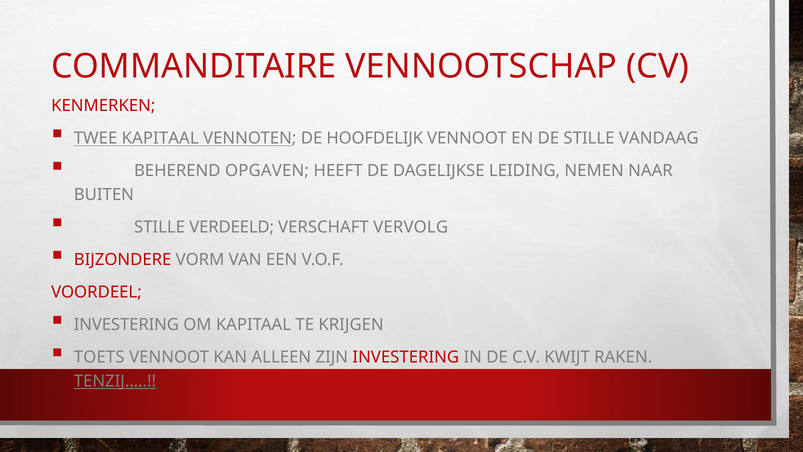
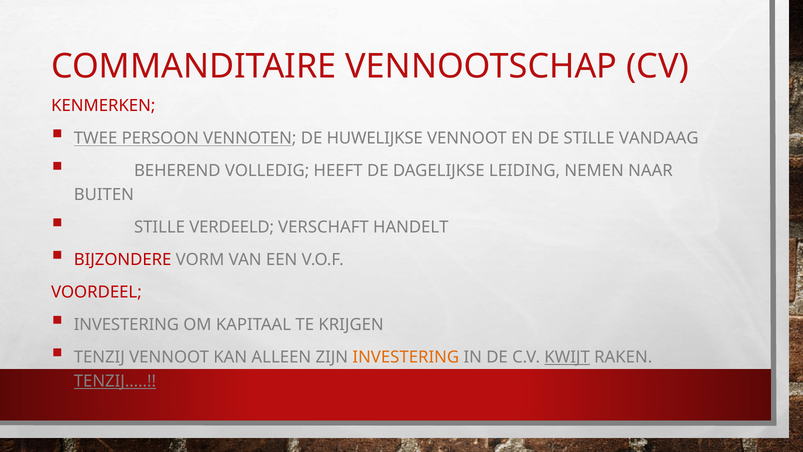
TWEE KAPITAAL: KAPITAAL -> PERSOON (160, 138)
HOOFDELIJK: HOOFDELIJK -> HUWELIJKSE (375, 138)
OPGAVEN: OPGAVEN -> VOLLEDIG (267, 170)
VERVOLG: VERVOLG -> HANDELT (411, 227)
TOETS: TOETS -> TENZIJ (99, 357)
INVESTERING colour: red -> orange (406, 357)
KWIJT underline: none -> present (567, 357)
